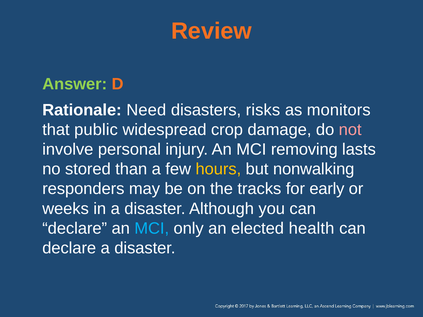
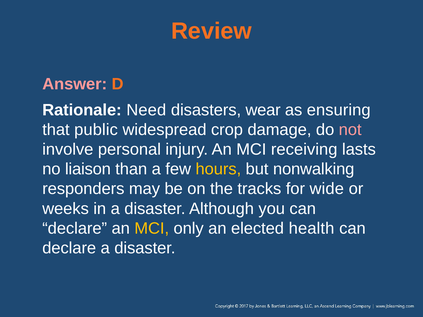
Answer colour: light green -> pink (75, 84)
risks: risks -> wear (263, 110)
monitors: monitors -> ensuring (339, 110)
removing: removing -> receiving (304, 149)
stored: stored -> liaison (88, 169)
early: early -> wide (327, 189)
MCI colour: light blue -> yellow (152, 229)
